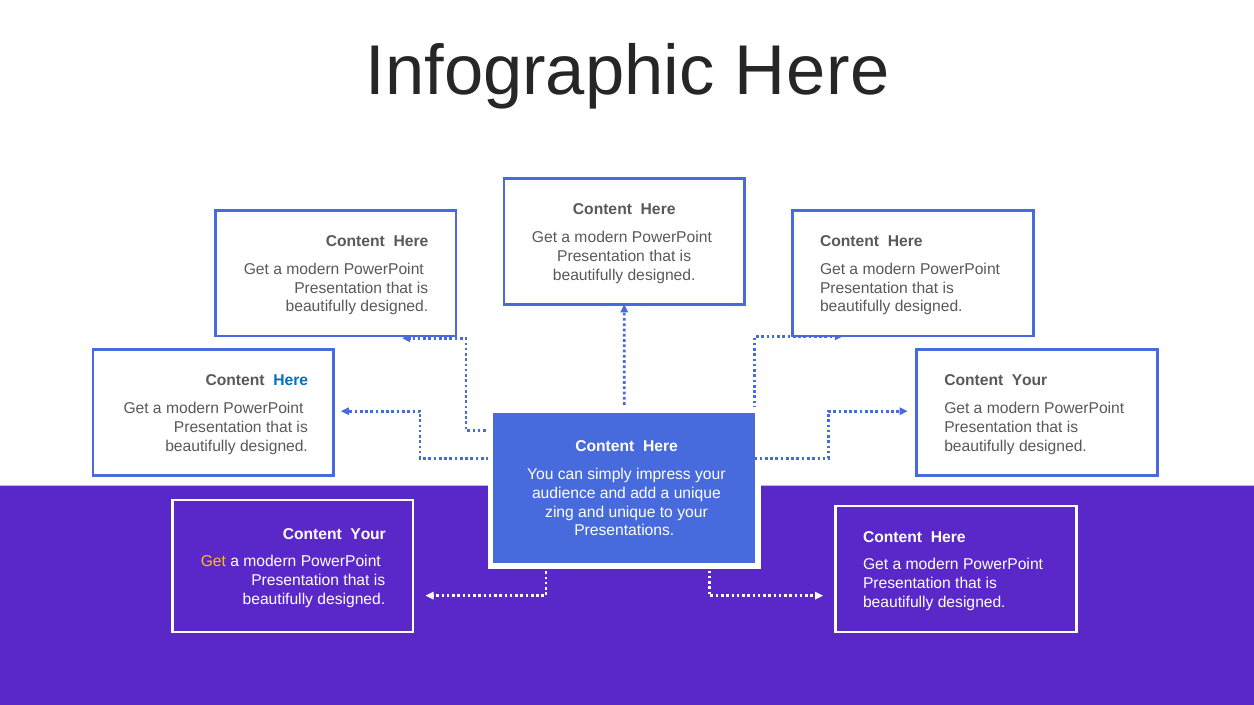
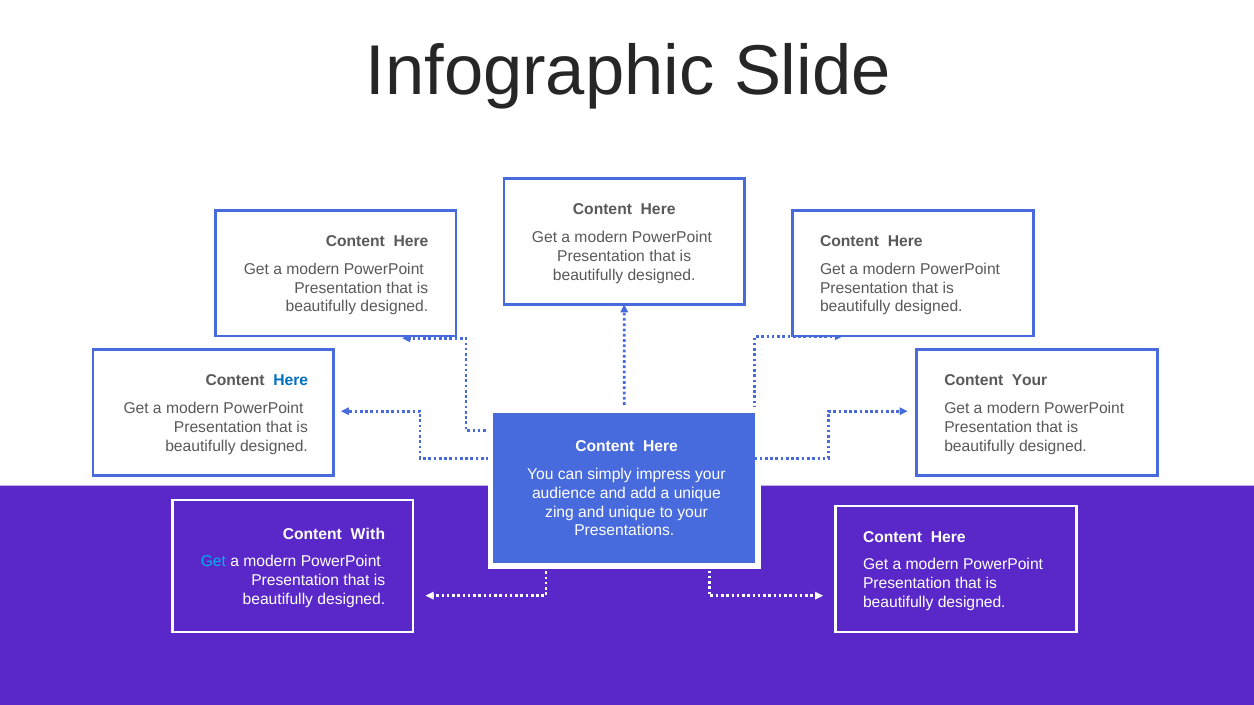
Infographic Here: Here -> Slide (812, 72)
Your: Your -> With (368, 534)
Get colour: yellow -> light blue (213, 562)
